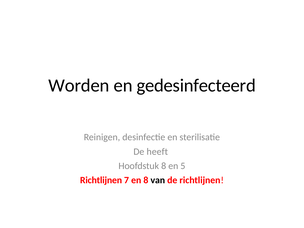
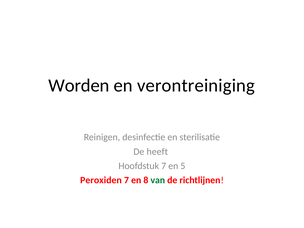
gedesinfecteerd: gedesinfecteerd -> verontreiniging (196, 85)
Hoofdstuk 8: 8 -> 7 (164, 166)
Richtlijnen: Richtlijnen -> Peroxiden (101, 180)
van colour: black -> green (158, 180)
